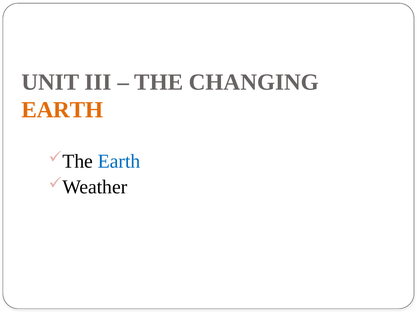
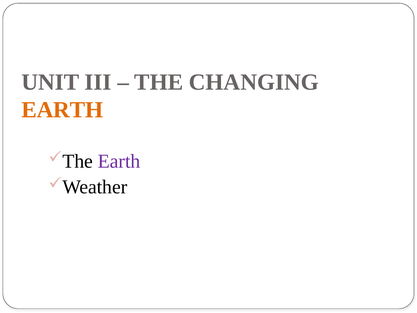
Earth colour: blue -> purple (119, 161)
